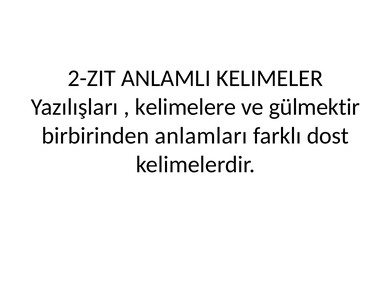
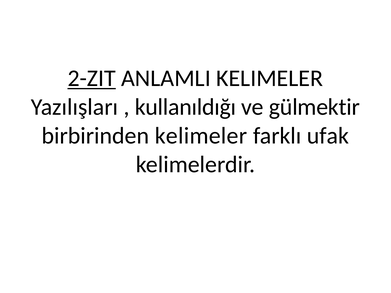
2-ZIT underline: none -> present (92, 78)
kelimelere: kelimelere -> kullanıldığı (185, 107)
birbirinden anlamları: anlamları -> kelimeler (201, 136)
dost: dost -> ufak (328, 136)
